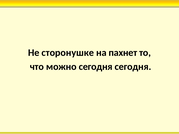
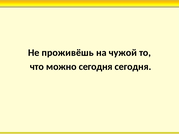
сторонушке: сторонушке -> проживёшь (68, 53)
пахнет: пахнет -> чужой (123, 53)
